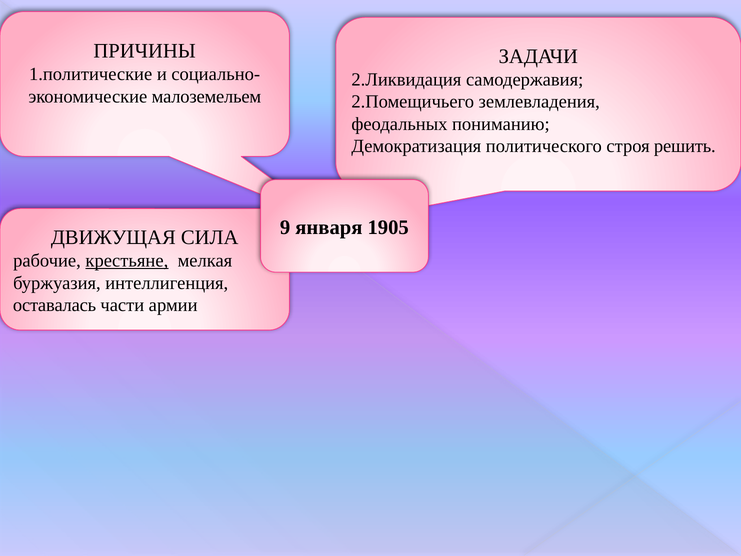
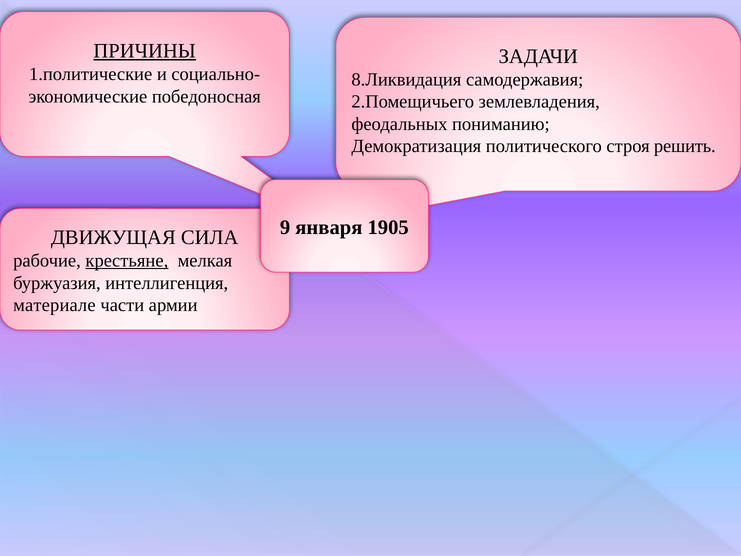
ПРИЧИНЫ underline: none -> present (145, 51)
2.Ликвидация: 2.Ликвидация -> 8.Ликвидация (406, 80)
малоземельем: малоземельем -> победоносная (206, 96)
оставалась: оставалась -> материале (54, 305)
